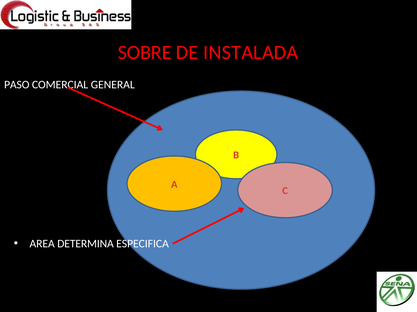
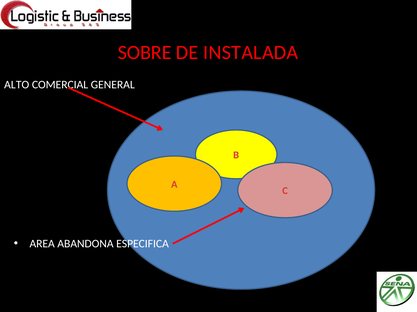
PASO: PASO -> ALTO (17, 85)
DETERMINA: DETERMINA -> ABANDONA (85, 244)
